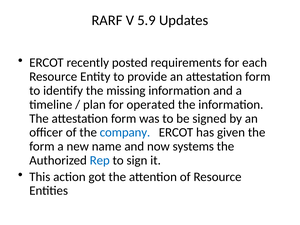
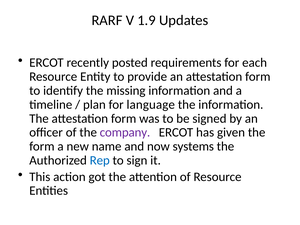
5.9: 5.9 -> 1.9 (147, 20)
operated: operated -> language (151, 105)
company colour: blue -> purple (125, 132)
